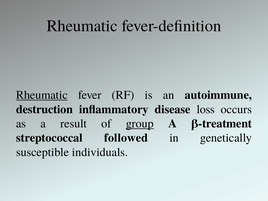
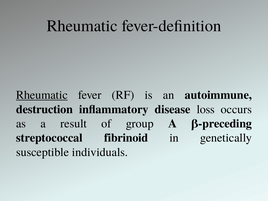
group underline: present -> none (140, 124)
β-treatment: β-treatment -> β-preceding (222, 124)
followed: followed -> fibrinoid (126, 138)
